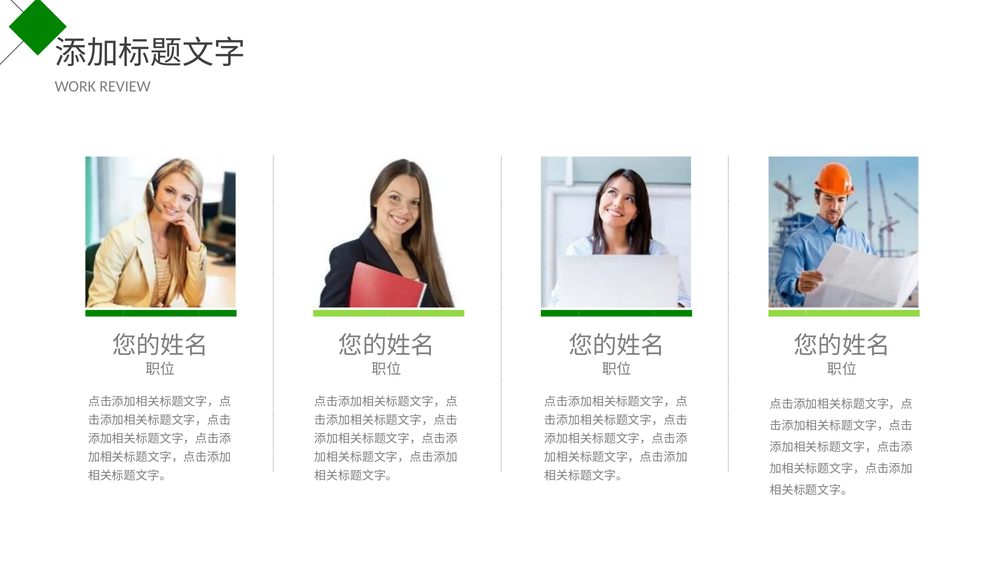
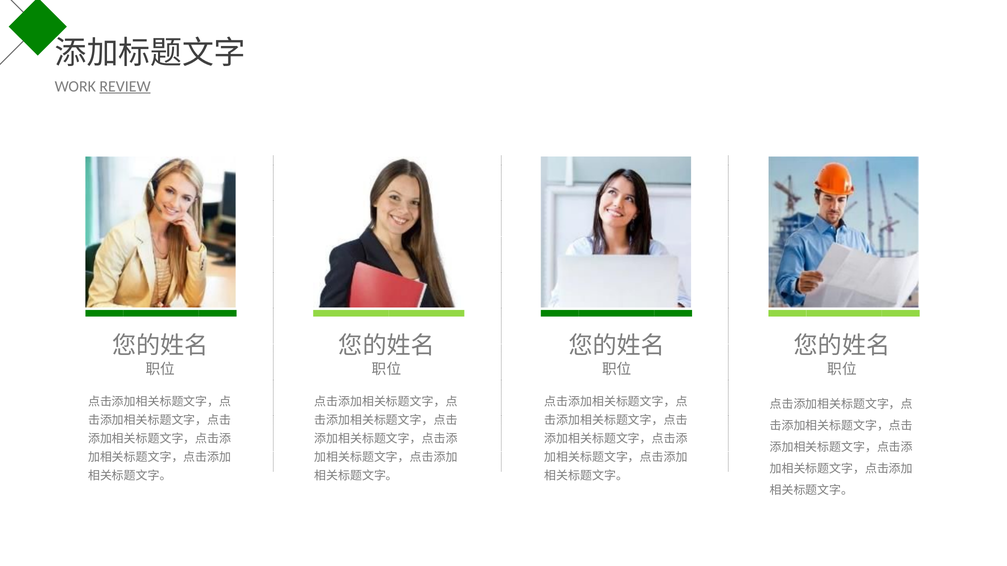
REVIEW underline: none -> present (125, 86)
